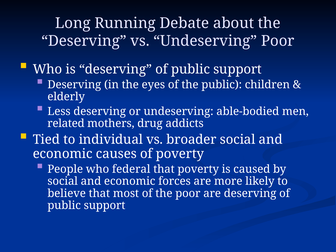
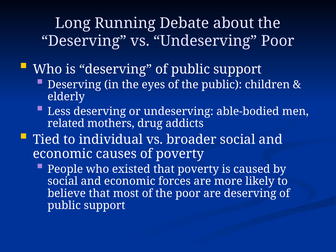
federal: federal -> existed (131, 169)
